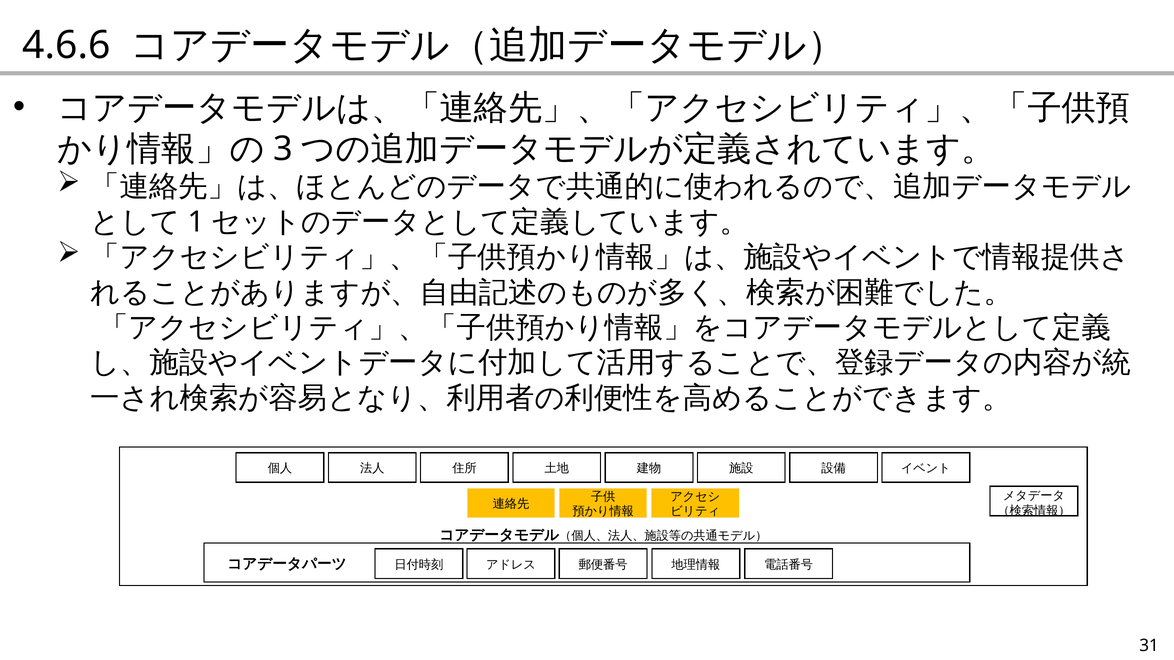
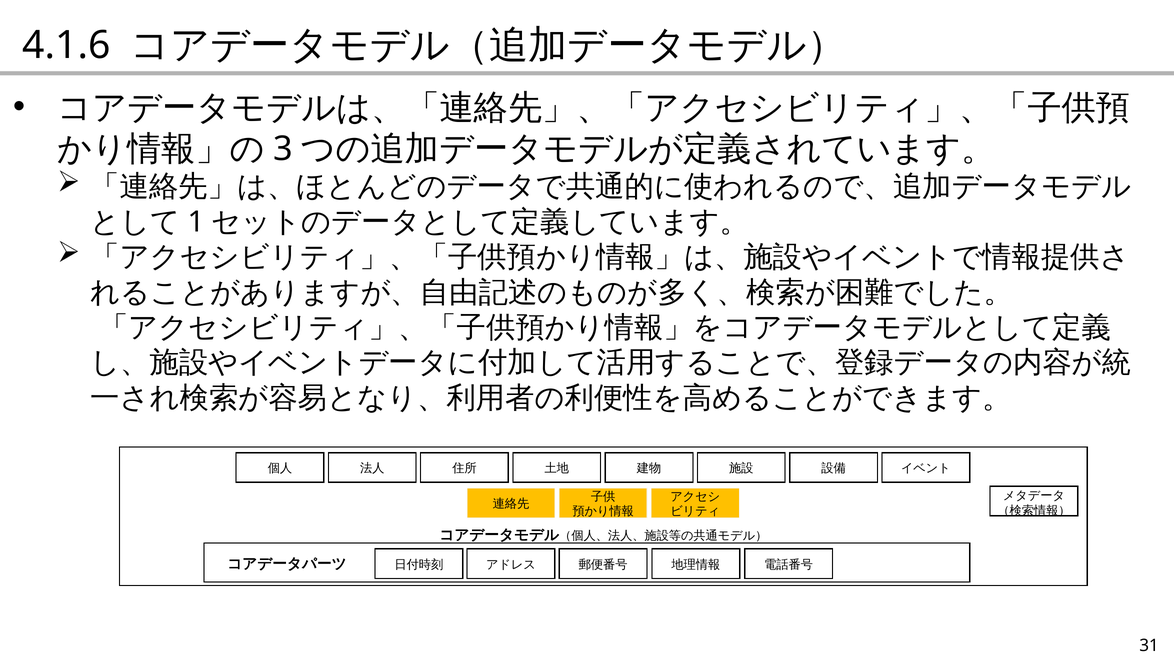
4.6.6: 4.6.6 -> 4.1.6 (66, 45)
